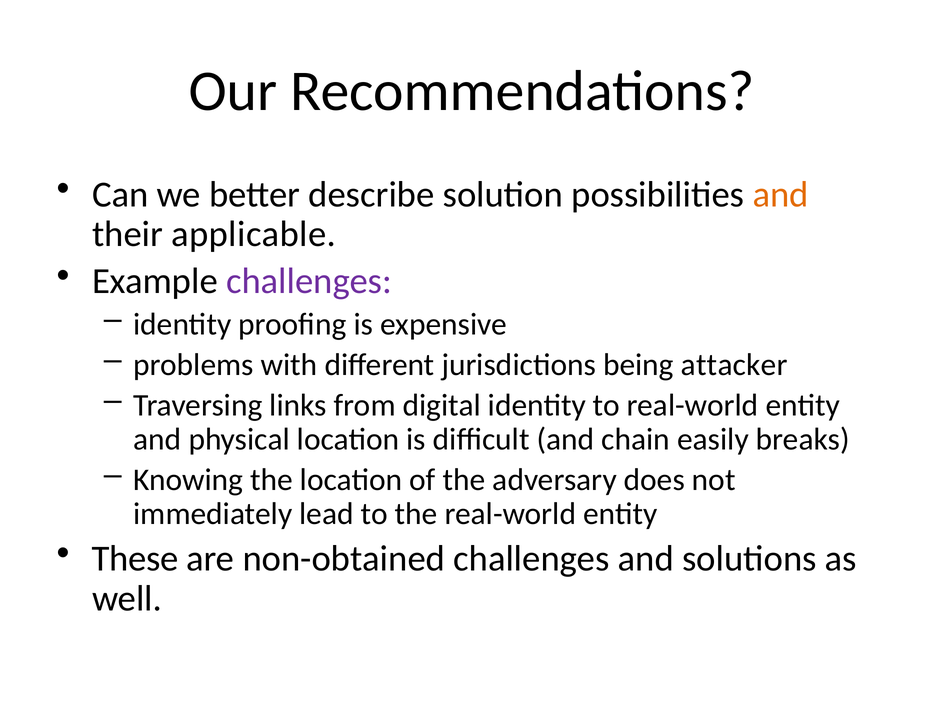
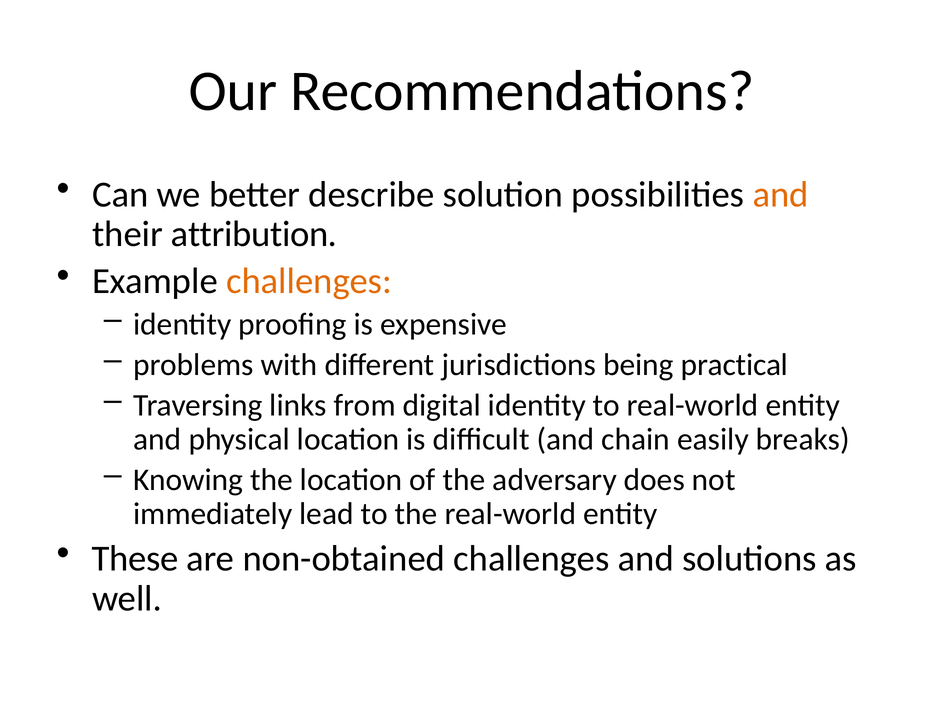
applicable: applicable -> attribution (254, 234)
challenges colour: purple -> orange (309, 281)
attacker: attacker -> practical (735, 365)
